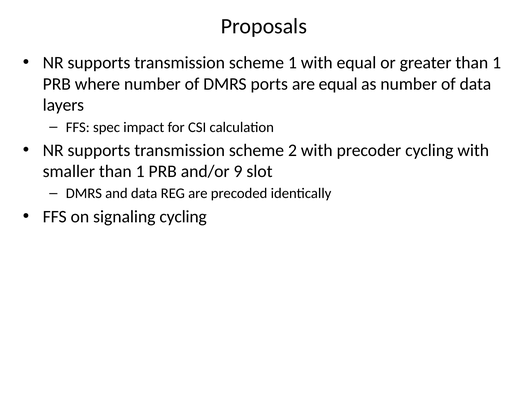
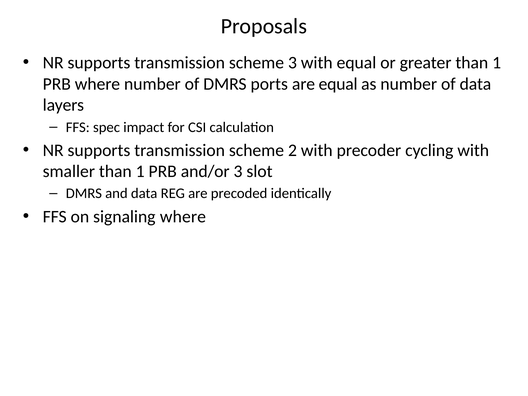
scheme 1: 1 -> 3 (293, 63)
and/or 9: 9 -> 3 (238, 171)
signaling cycling: cycling -> where (183, 217)
